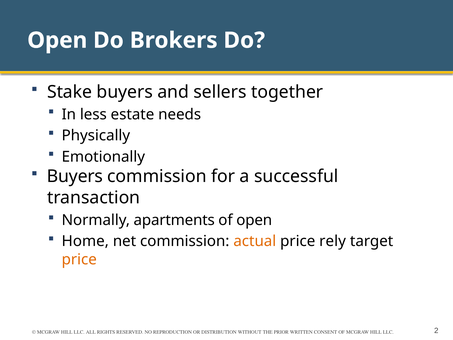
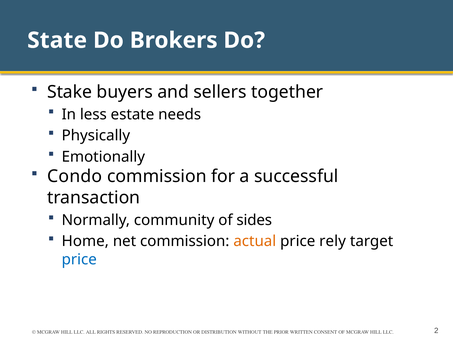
Open: Open -> State (57, 40)
Buyers: Buyers -> Condo (75, 176)
apartments: apartments -> community (174, 220)
of open: open -> sides (254, 220)
price colour: orange -> blue (79, 259)
